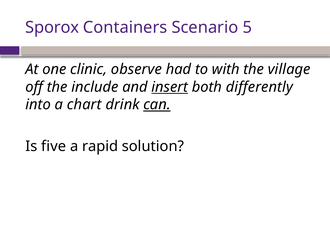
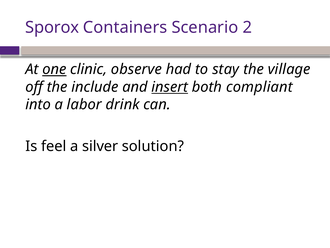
5: 5 -> 2 (247, 27)
one underline: none -> present (54, 69)
with: with -> stay (226, 69)
differently: differently -> compliant (259, 87)
chart: chart -> labor (84, 104)
can underline: present -> none (157, 104)
five: five -> feel (54, 146)
rapid: rapid -> silver (100, 146)
